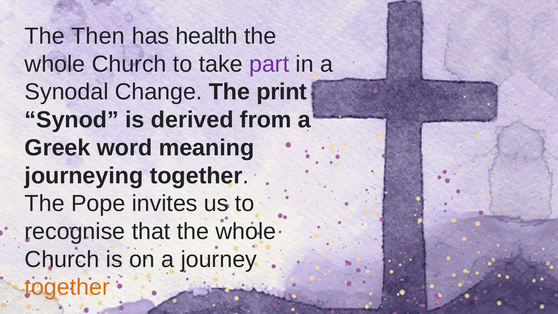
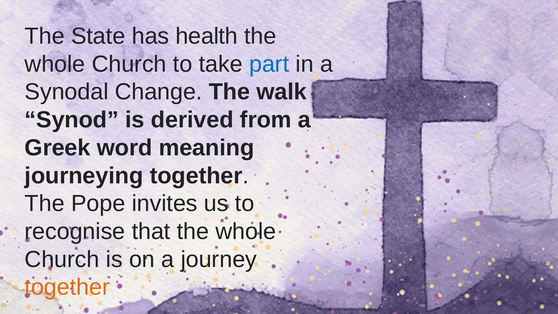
Then: Then -> State (98, 36)
part colour: purple -> blue (269, 64)
print: print -> walk (282, 92)
